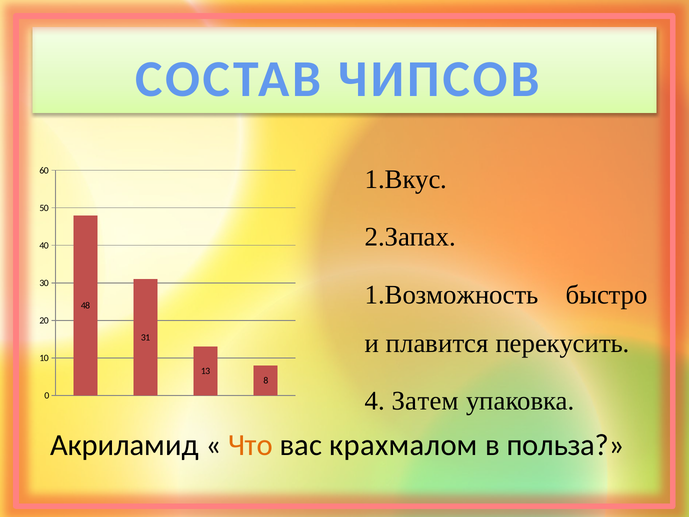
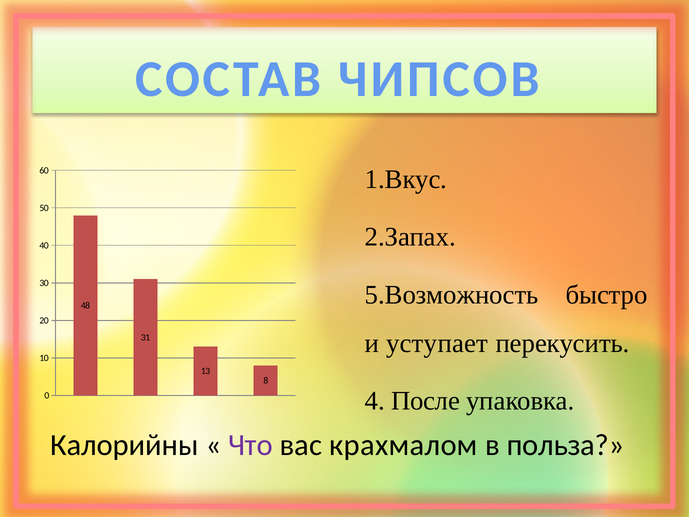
1.Возможность: 1.Возможность -> 5.Возможность (452, 295)
плавится: плавится -> уступает (437, 343)
Затем: Затем -> После (426, 401)
Акриламид: Акриламид -> Калорийны (124, 445)
Что colour: orange -> purple (250, 445)
